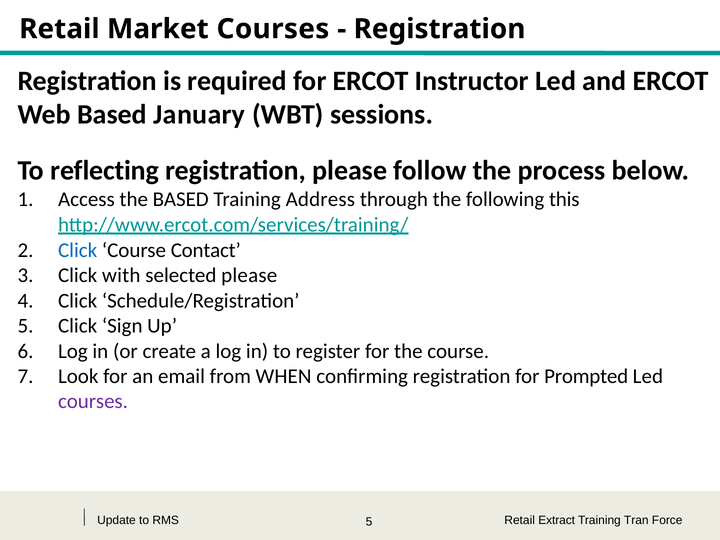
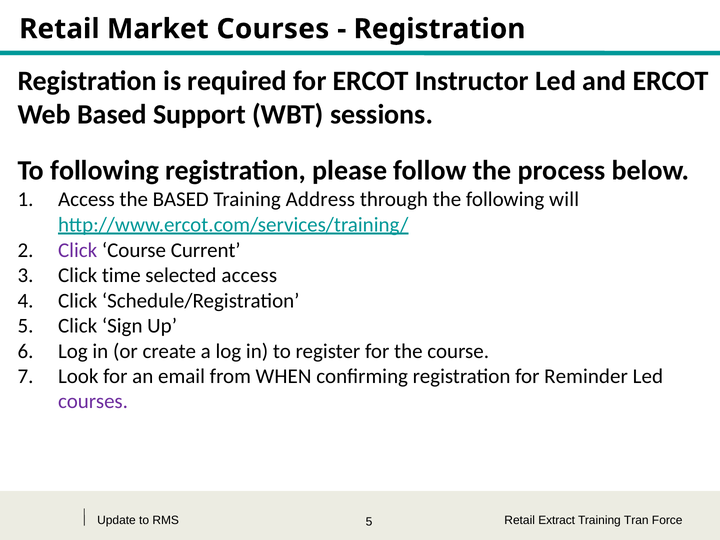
January: January -> Support (199, 114)
To reflecting: reflecting -> following (105, 171)
this: this -> will (564, 199)
Click colour: blue -> purple (78, 250)
Contact: Contact -> Current (206, 250)
with: with -> time (121, 276)
selected please: please -> access (249, 276)
Prompted: Prompted -> Reminder (586, 376)
